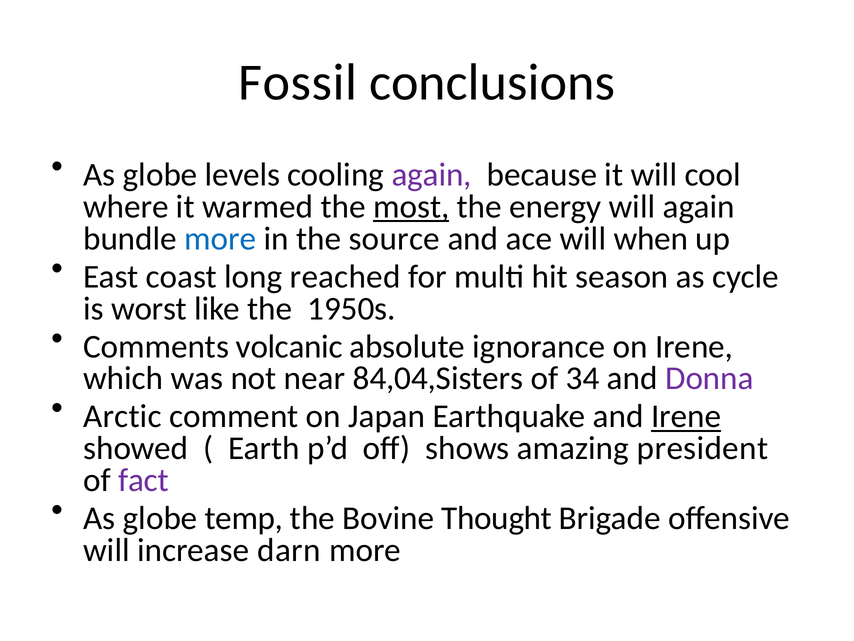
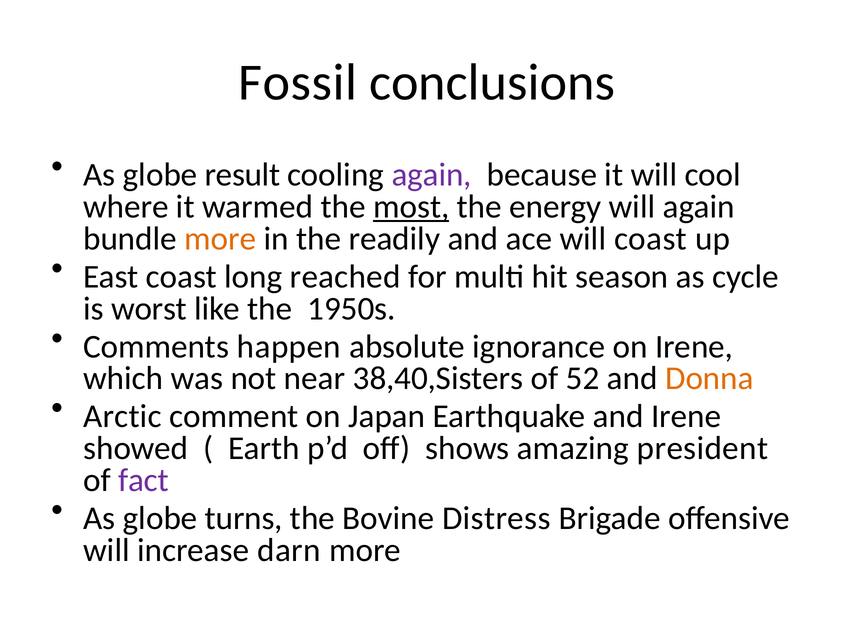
levels: levels -> result (242, 175)
more colour: blue -> orange (220, 238)
source: source -> readily (394, 238)
will when: when -> coast (651, 238)
volcanic: volcanic -> happen (289, 346)
84,04,Sisters: 84,04,Sisters -> 38,40,Sisters (438, 378)
34: 34 -> 52 (583, 378)
Donna colour: purple -> orange (709, 378)
Irene underline: present -> none (686, 416)
temp: temp -> turns (244, 518)
Thought: Thought -> Distress (496, 518)
